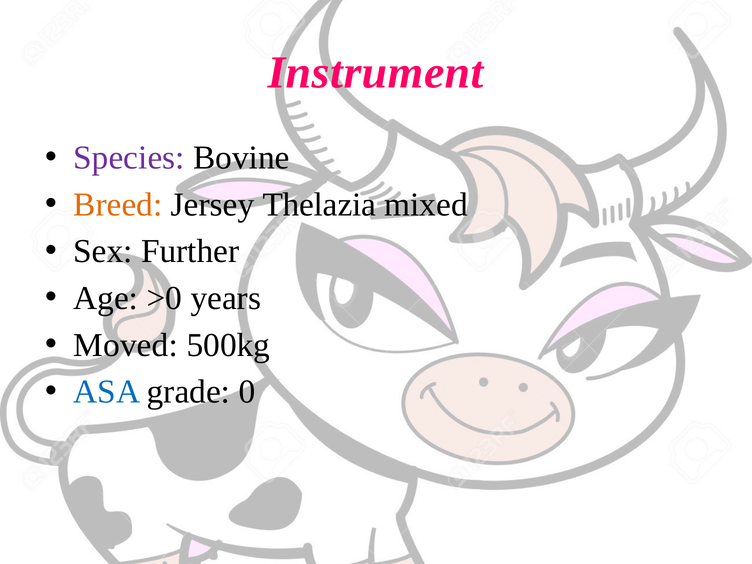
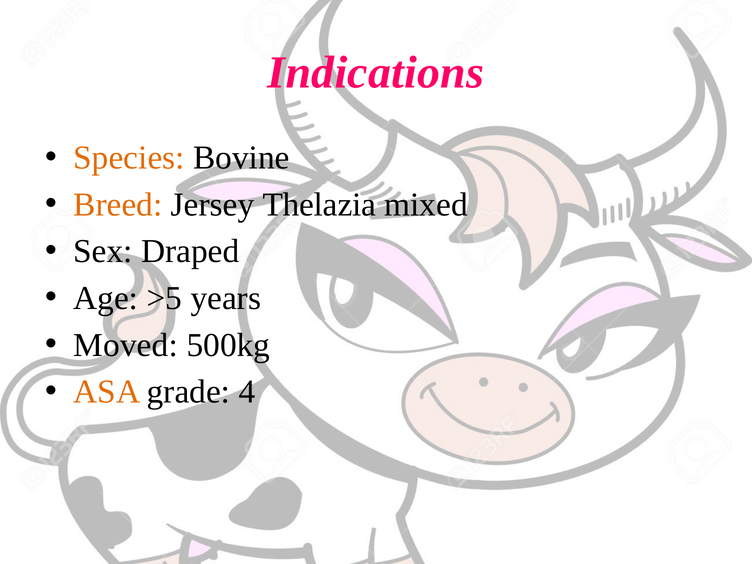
Instrument: Instrument -> Indications (376, 73)
Species colour: purple -> orange (129, 158)
Further: Further -> Draped (190, 251)
>0: >0 -> >5 (164, 298)
ASA colour: blue -> orange (107, 392)
0: 0 -> 4 (247, 392)
